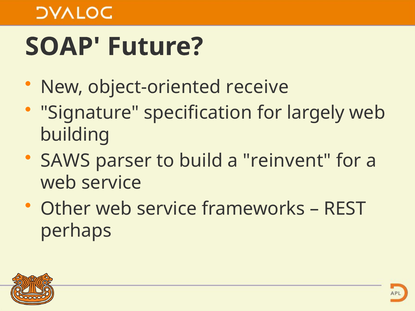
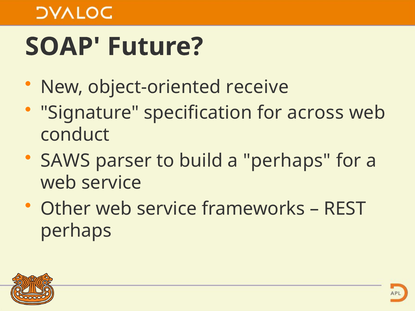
largely: largely -> across (316, 113)
building: building -> conduct (75, 135)
a reinvent: reinvent -> perhaps (287, 161)
